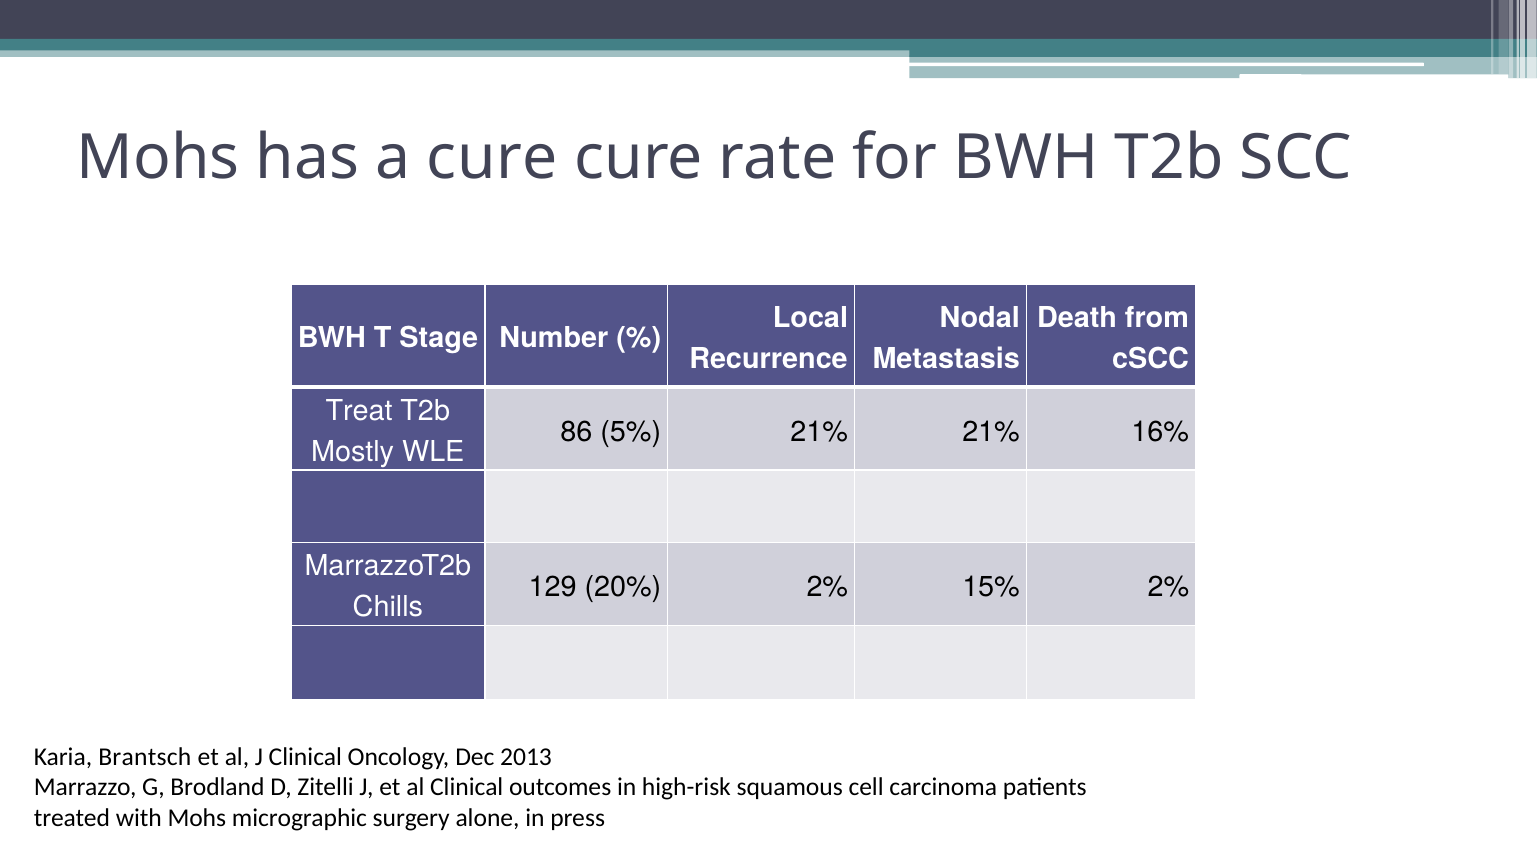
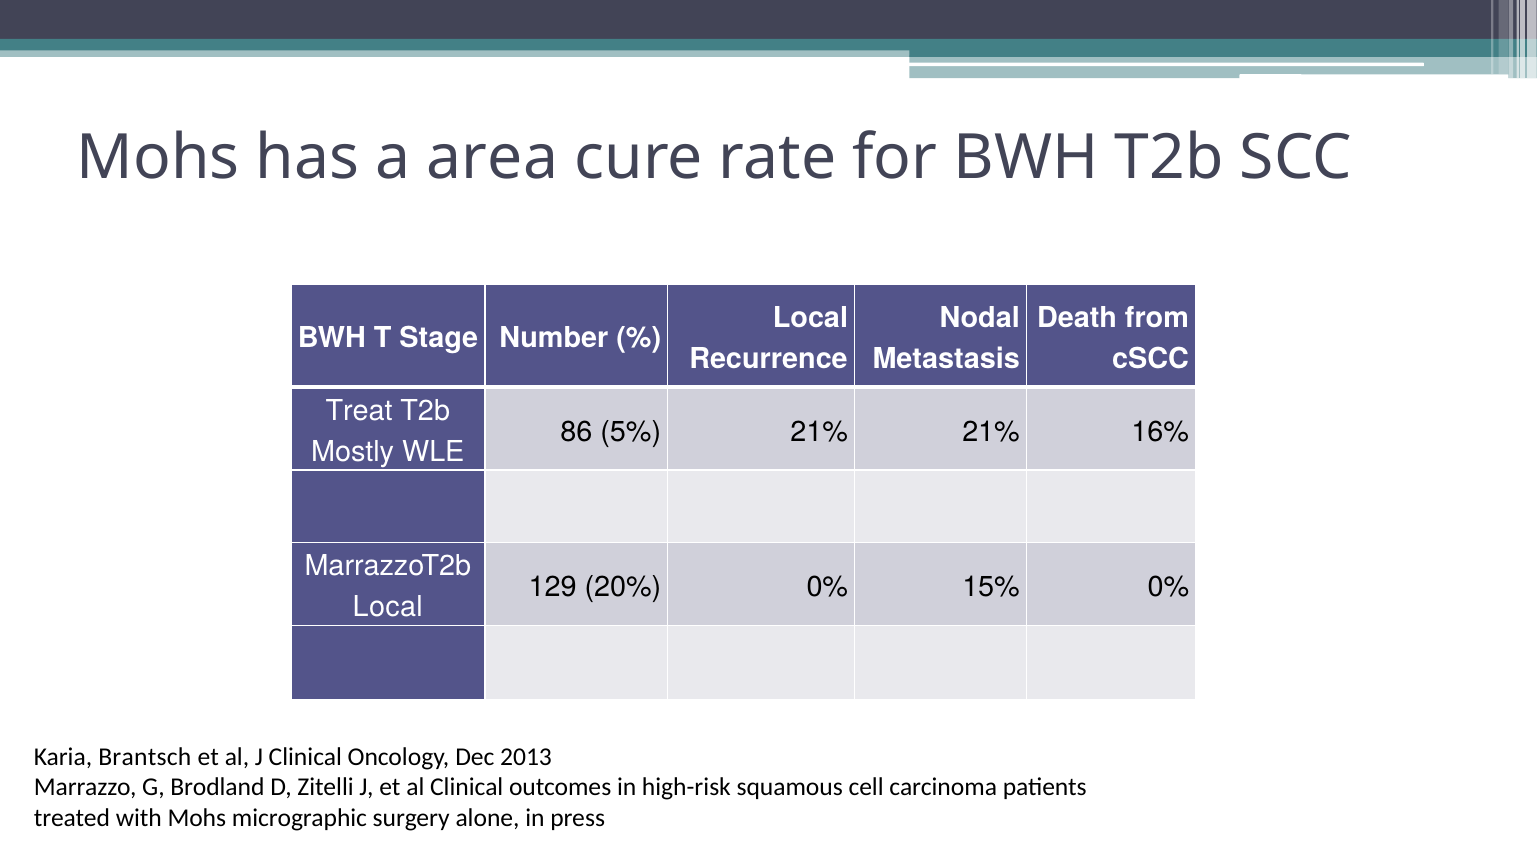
a cure: cure -> area (492, 158)
20% 2%: 2% -> 0% (827, 586)
15% 2%: 2% -> 0% (1168, 586)
Chills: Chills -> Local (388, 607)
